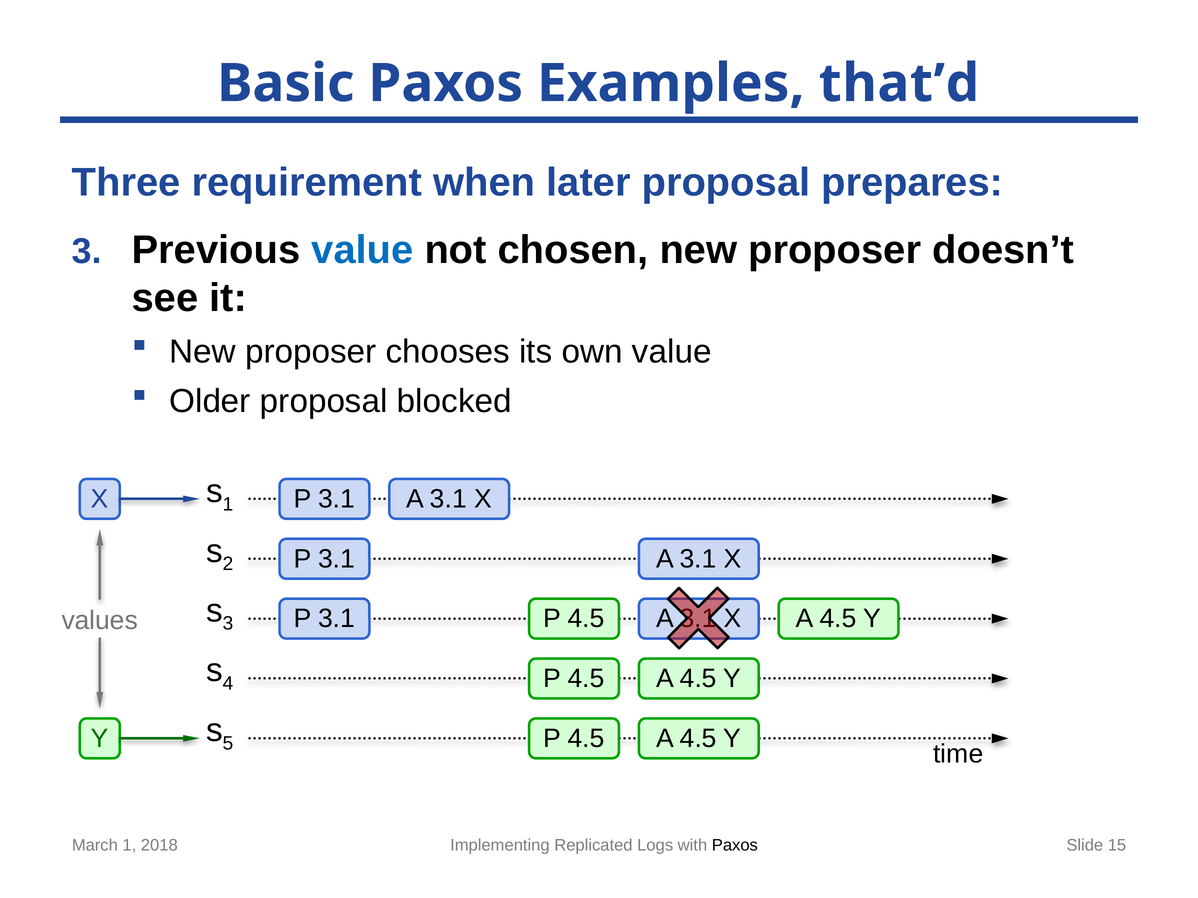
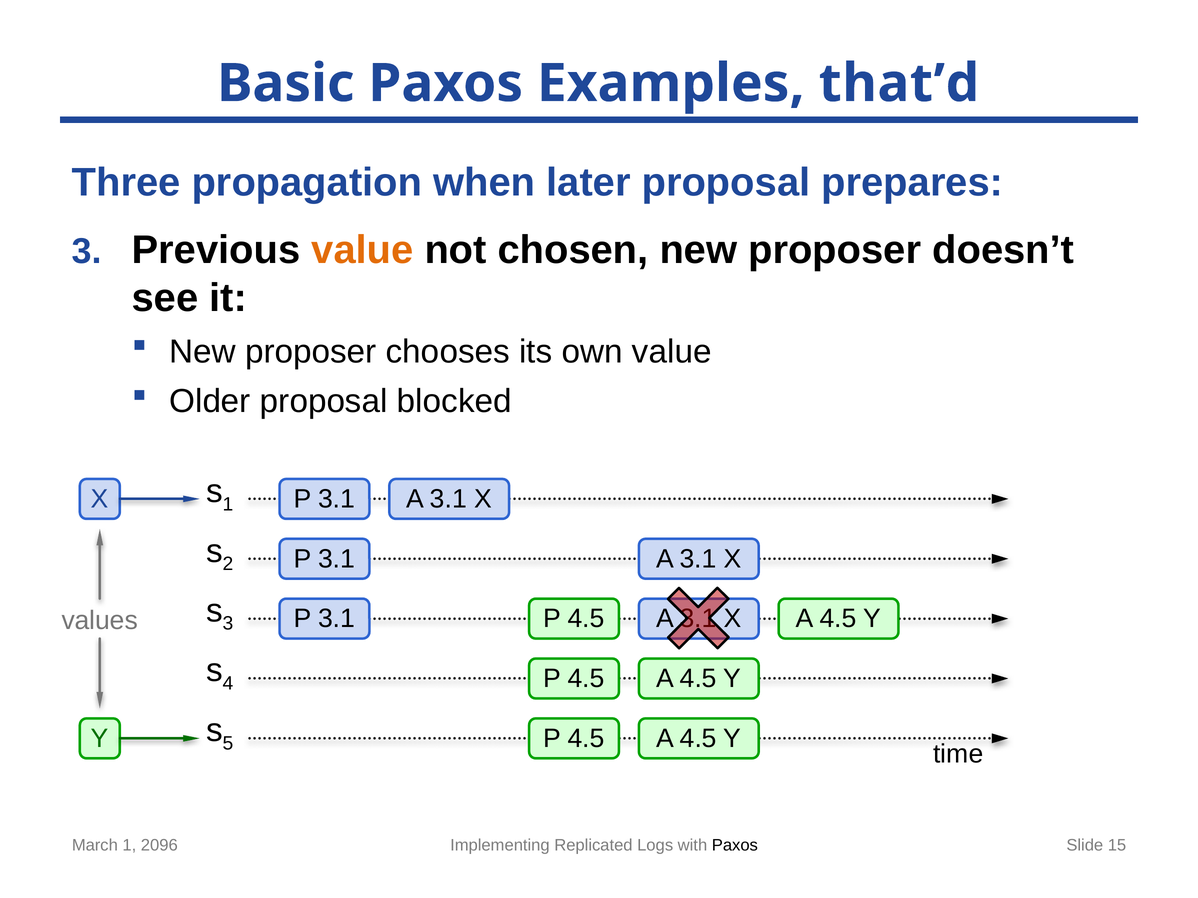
requirement: requirement -> propagation (307, 183)
value colour: blue -> orange (362, 250)
2018: 2018 -> 2096 (159, 846)
